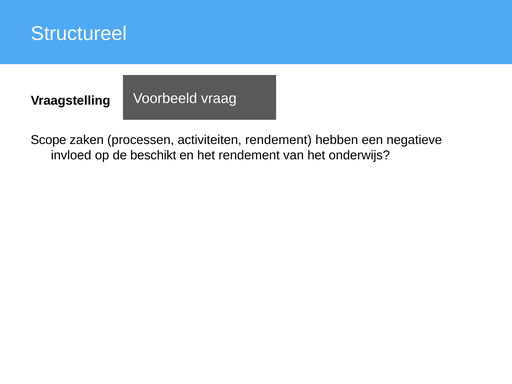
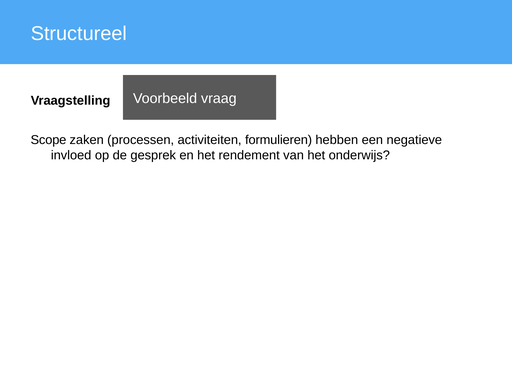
activiteiten rendement: rendement -> formulieren (279, 140)
beschikt: beschikt -> gesprek (153, 155)
